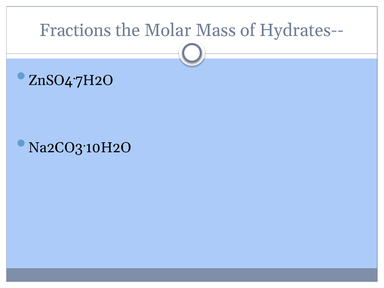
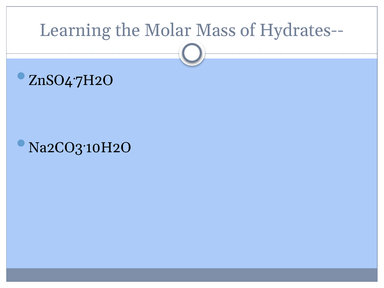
Fractions: Fractions -> Learning (75, 30)
